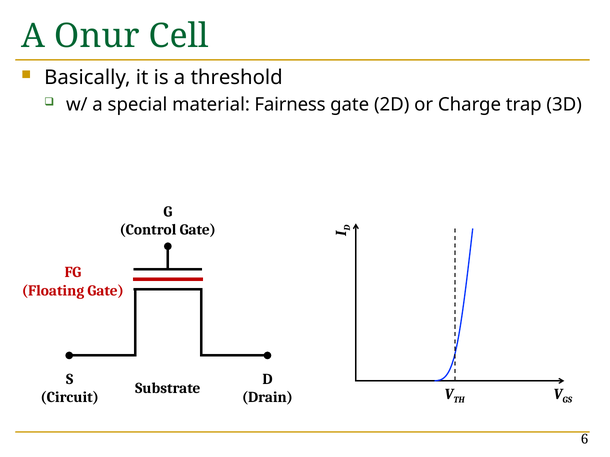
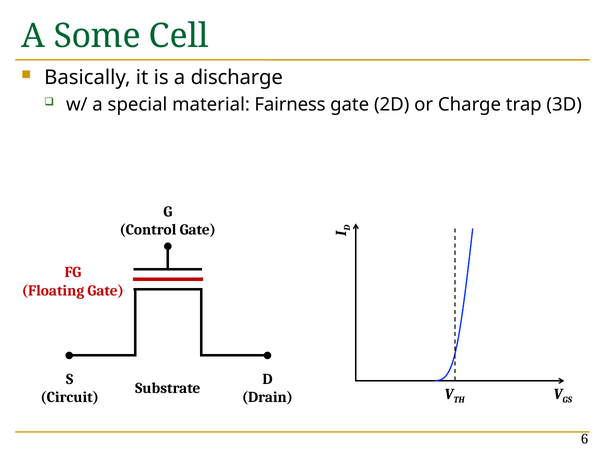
Onur: Onur -> Some (97, 36)
threshold: threshold -> discharge (237, 78)
